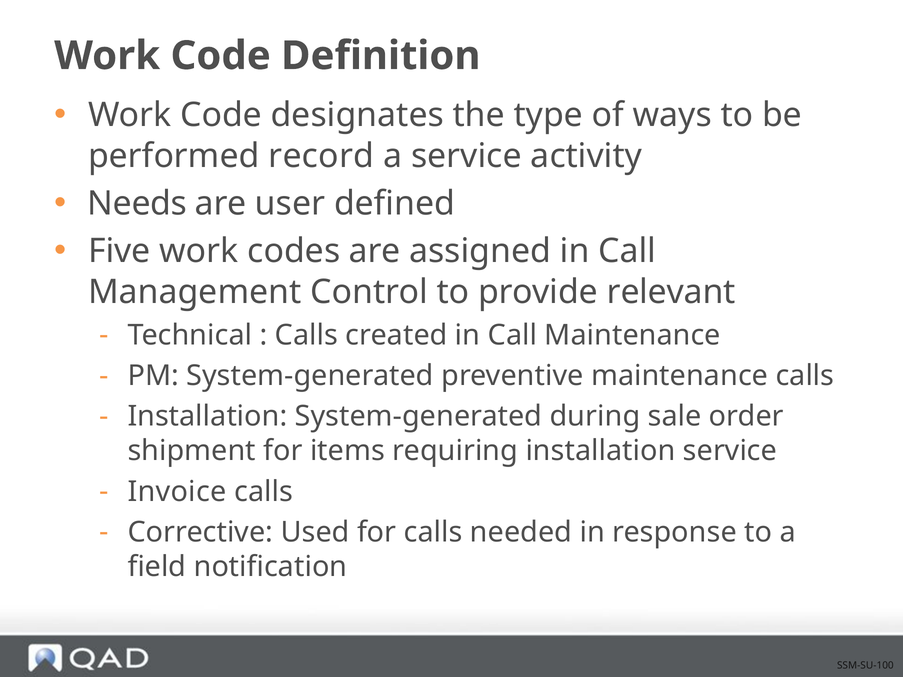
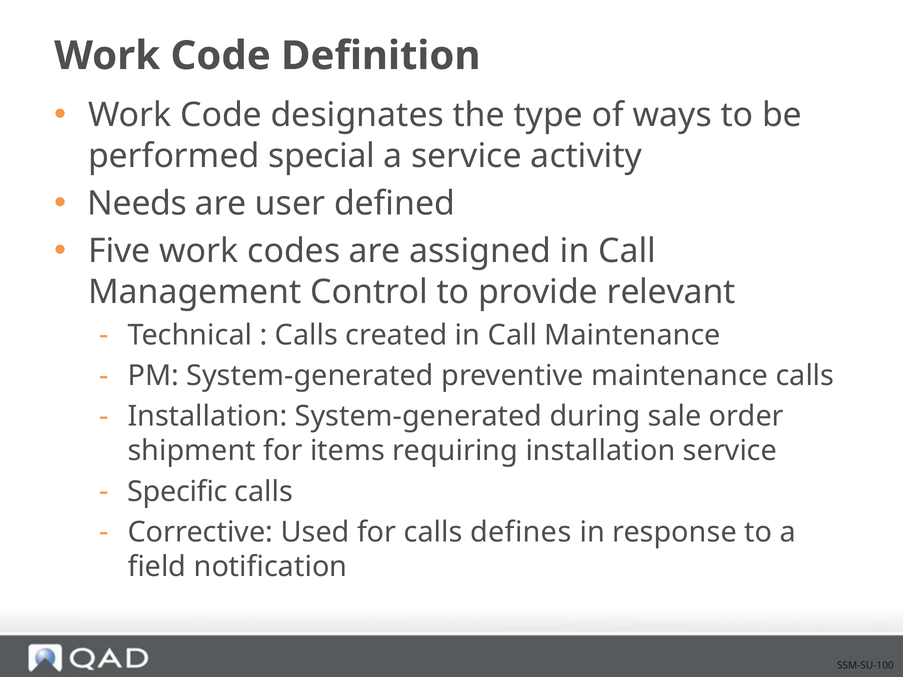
record: record -> special (322, 156)
Invoice: Invoice -> Specific (177, 492)
needed: needed -> defines (521, 532)
